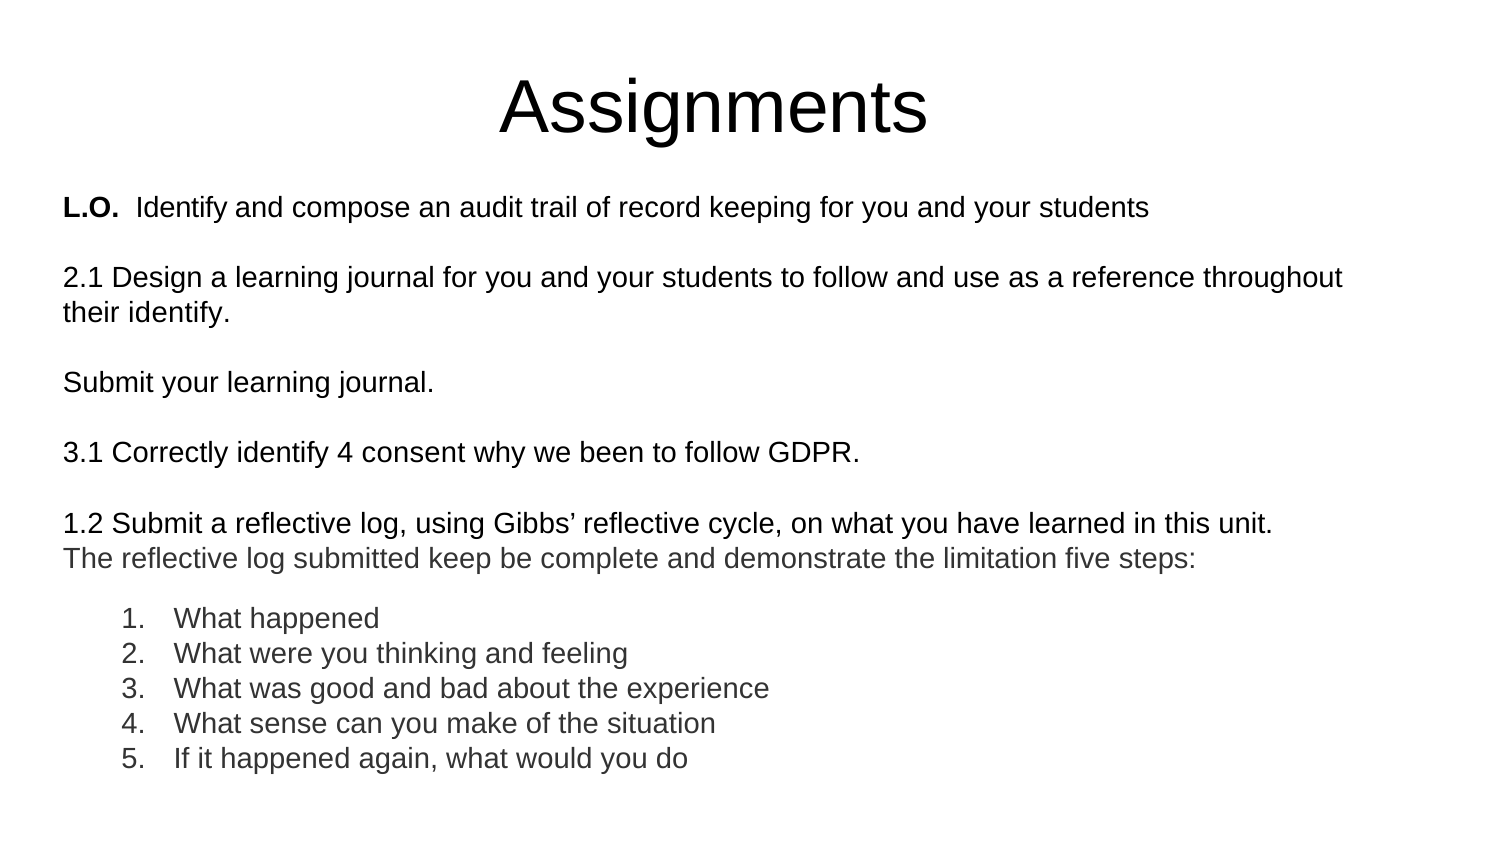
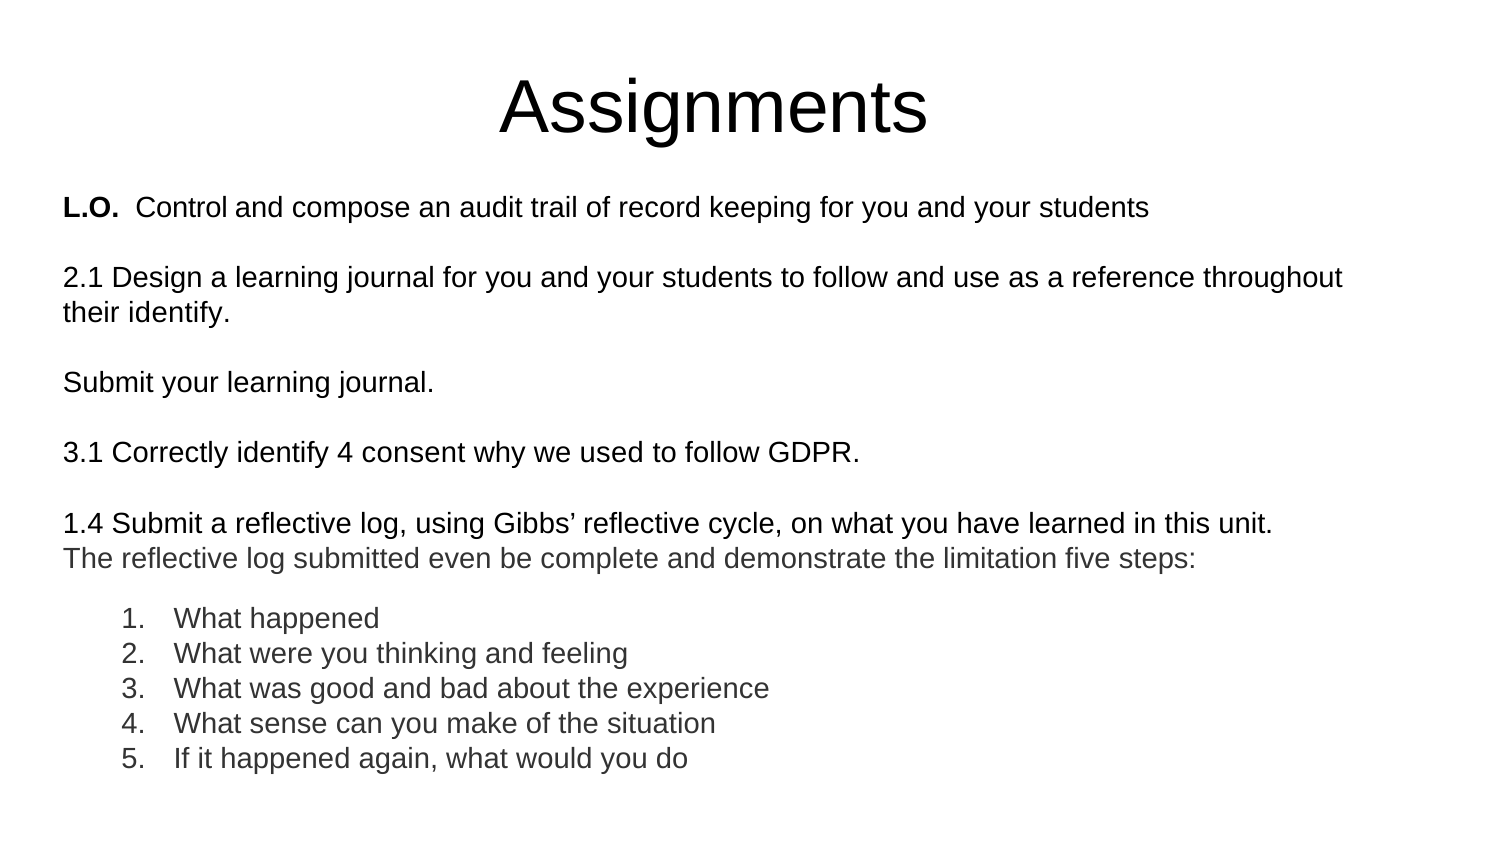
L.O Identify: Identify -> Control (182, 208)
been: been -> used (612, 454)
1.2: 1.2 -> 1.4 (83, 524)
keep: keep -> even (460, 559)
